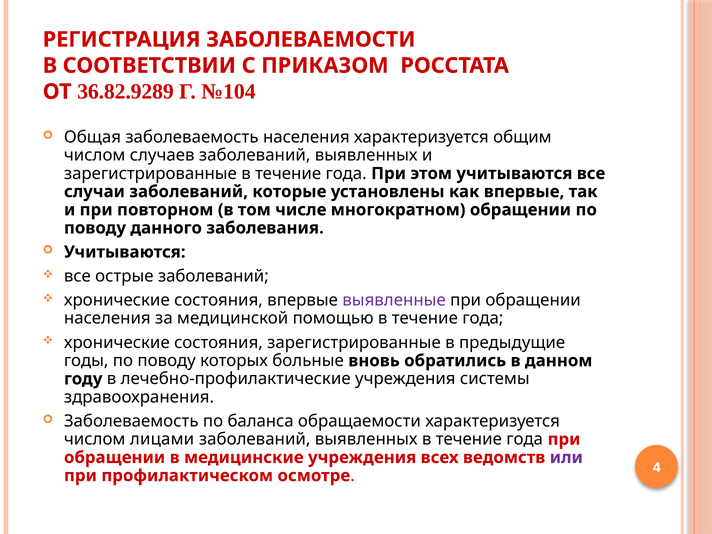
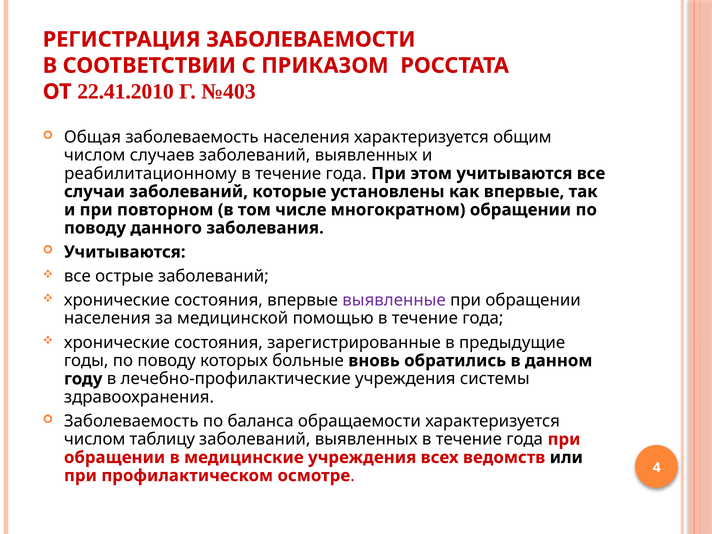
36.82.9289: 36.82.9289 -> 22.41.2010 (126, 92)
№104: №104 -> №403 (228, 92)
зарегистрированные: зарегистрированные -> реабилитационному (150, 173)
лицами: лицами -> таблицу (162, 439)
или colour: purple -> black (566, 457)
